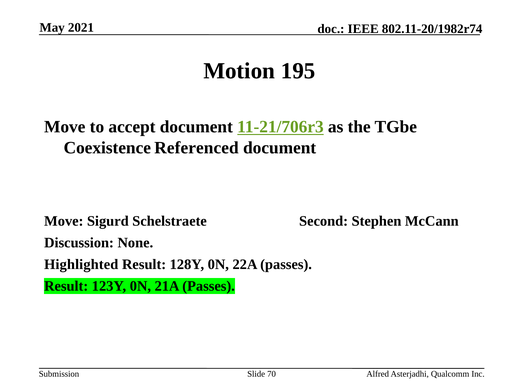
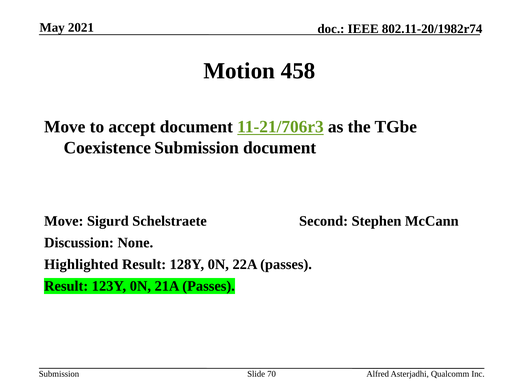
195: 195 -> 458 (298, 71)
Coexistence Referenced: Referenced -> Submission (197, 147)
